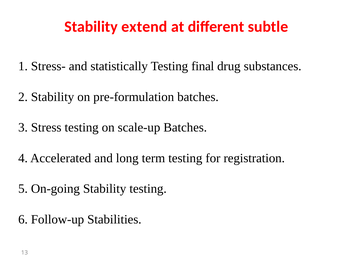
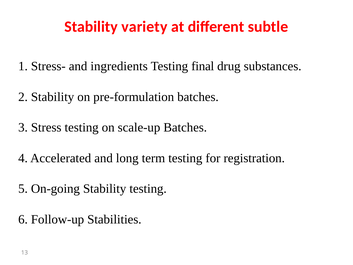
extend: extend -> variety (144, 27)
statistically: statistically -> ingredients (119, 66)
